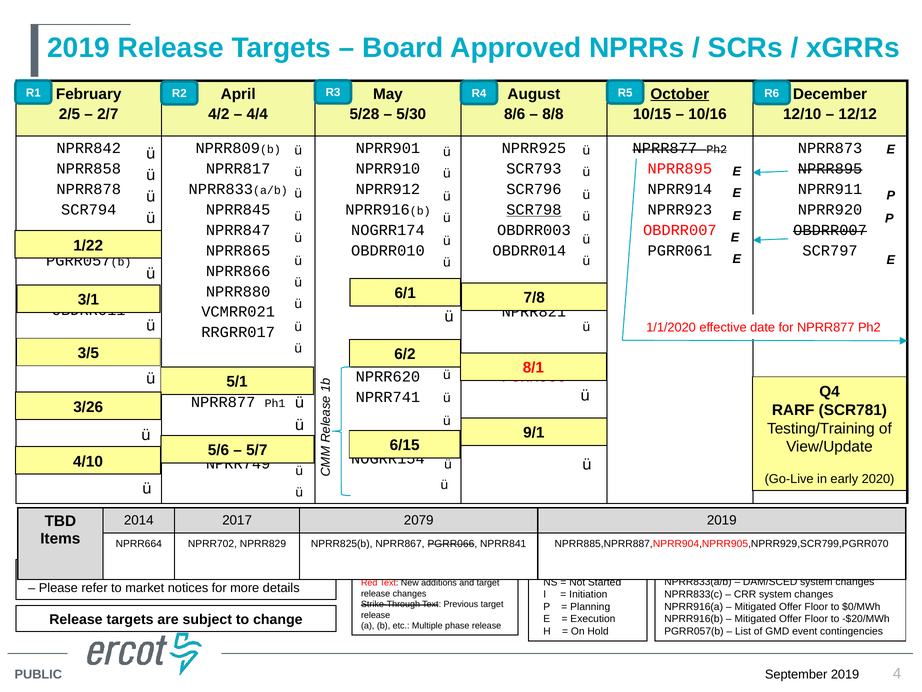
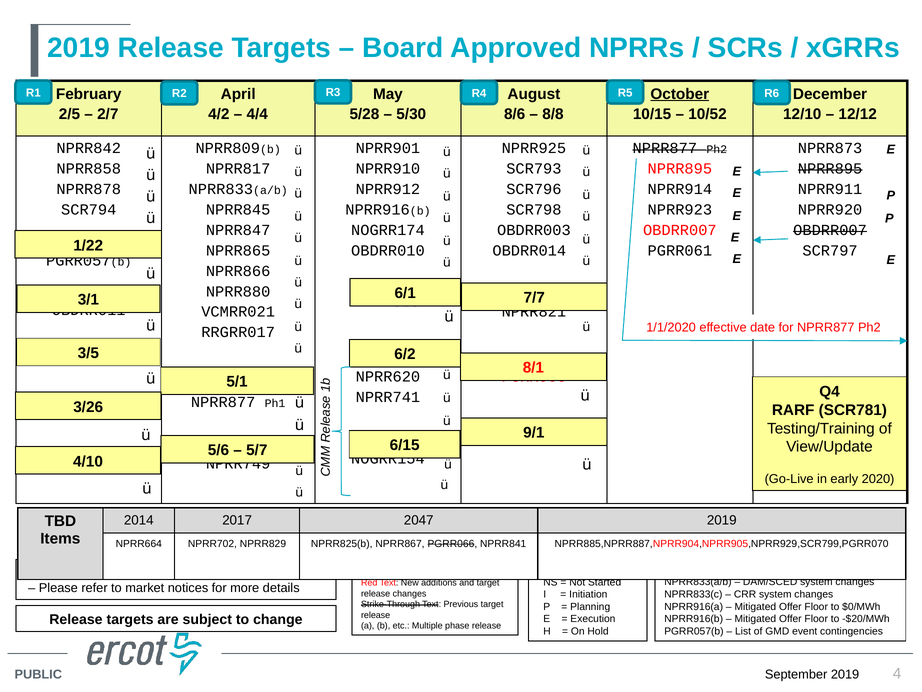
10/16: 10/16 -> 10/52 (707, 114)
SCR798 underline: present -> none (534, 209)
7/8: 7/8 -> 7/7 (534, 298)
2079: 2079 -> 2047 (419, 520)
